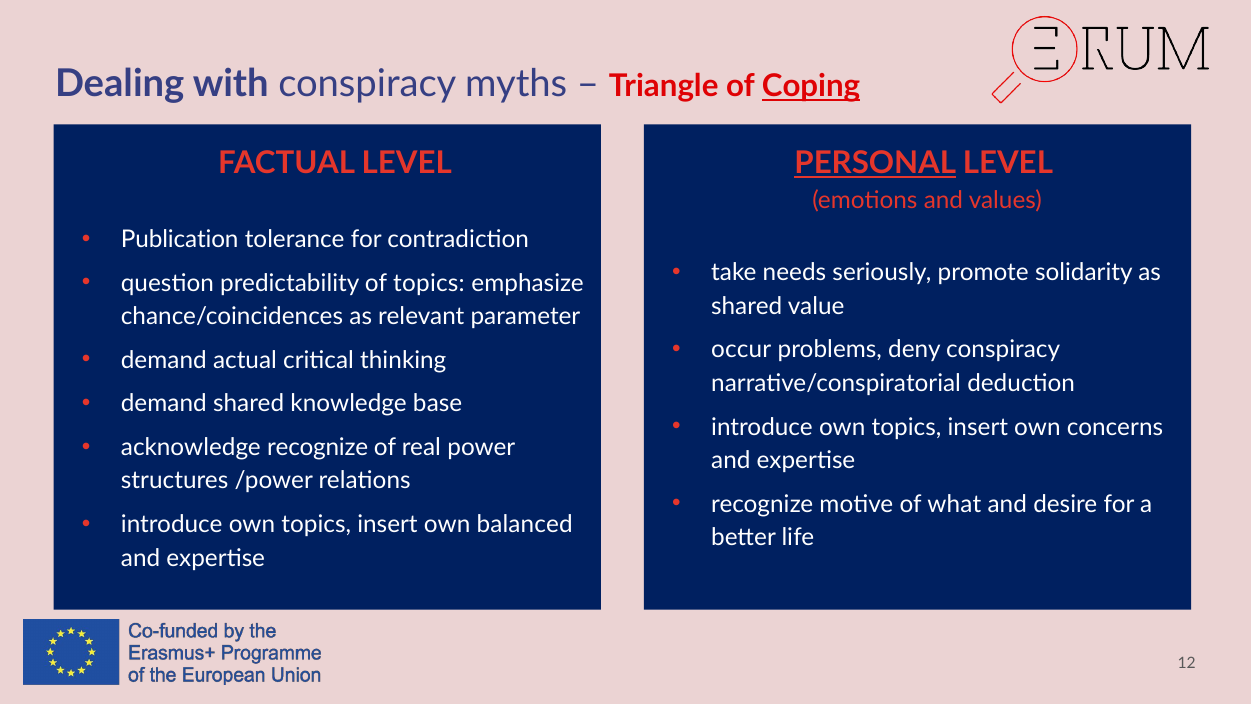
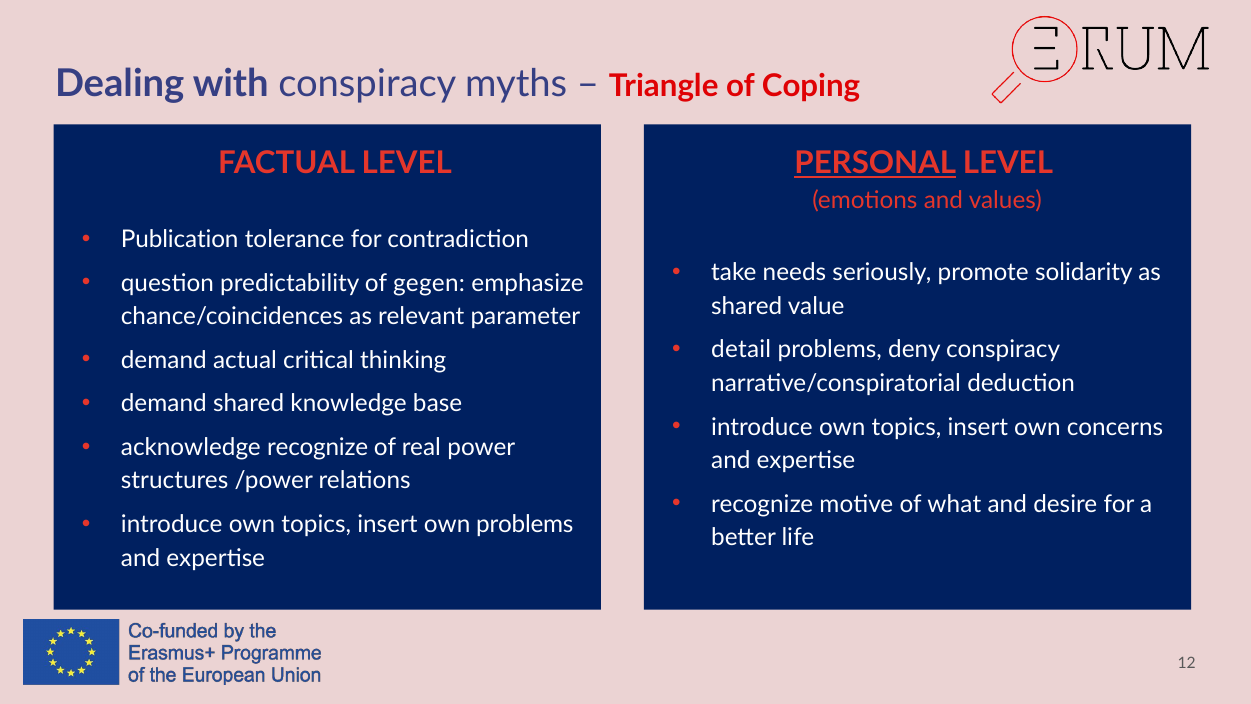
Coping underline: present -> none (811, 86)
of topics: topics -> gegen (429, 283)
occur: occur -> detail (741, 350)
own balanced: balanced -> problems (525, 524)
